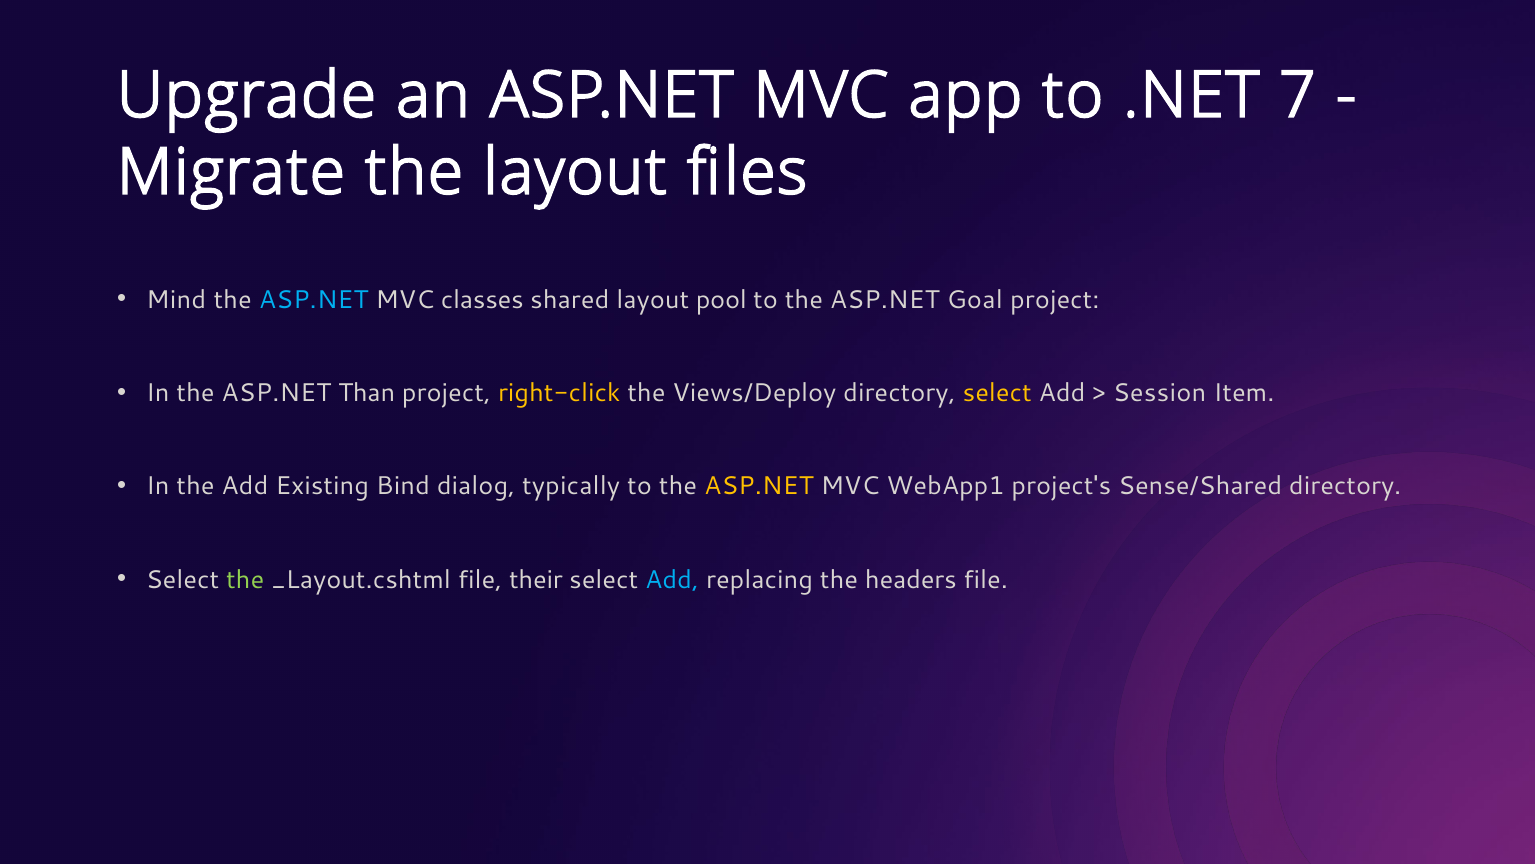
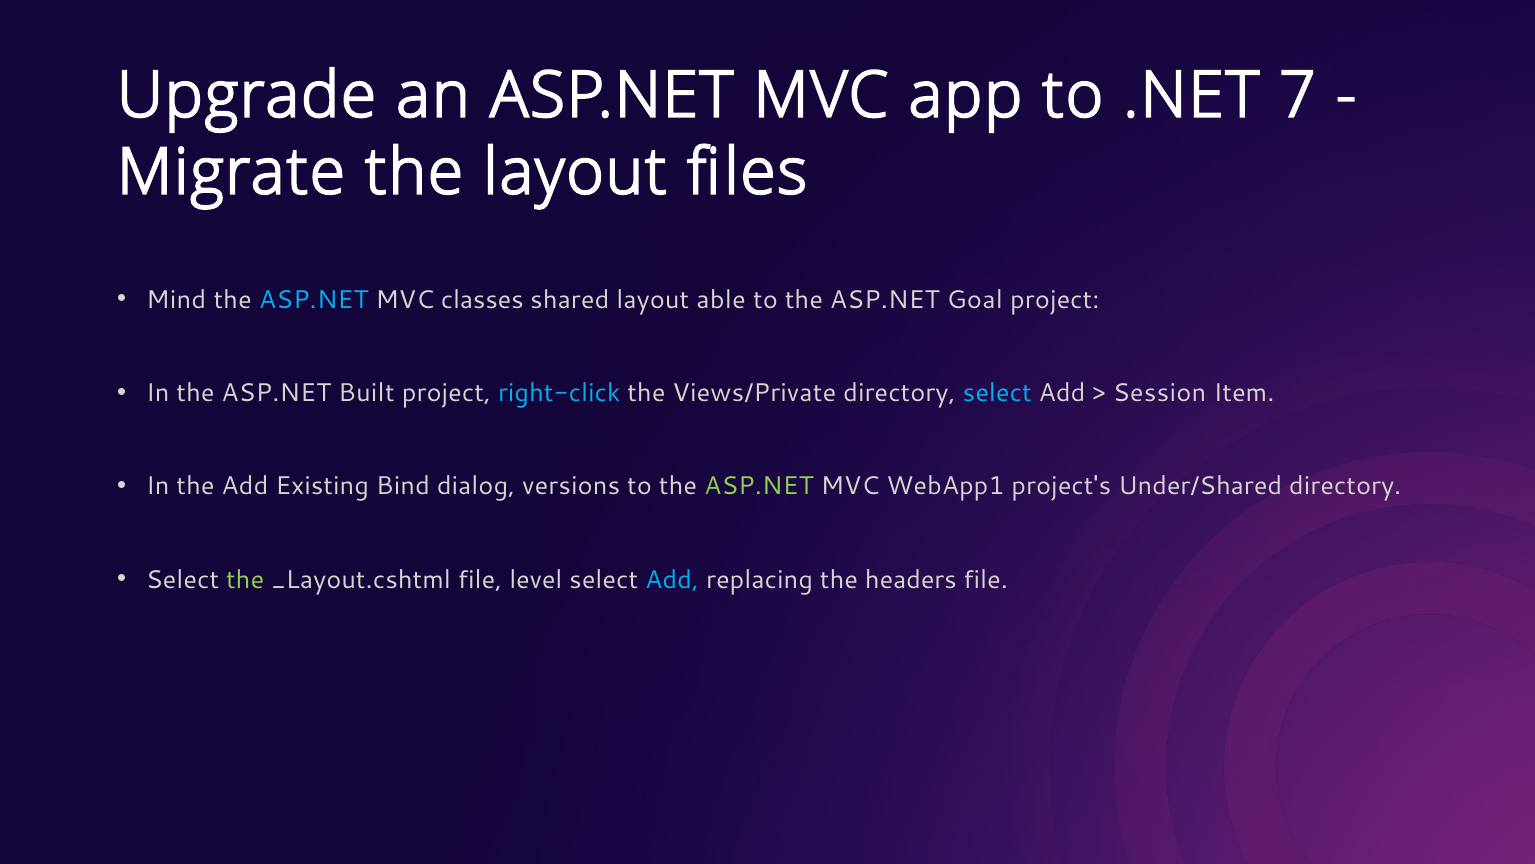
pool: pool -> able (721, 299)
Than: Than -> Built (366, 393)
right-click colour: yellow -> light blue (559, 393)
Views/Deploy: Views/Deploy -> Views/Private (754, 393)
select colour: yellow -> light blue (997, 393)
typically: typically -> versions (571, 486)
ASP.NET colour: yellow -> light green (759, 486)
Sense/Shared: Sense/Shared -> Under/Shared (1200, 486)
their: their -> level (536, 580)
